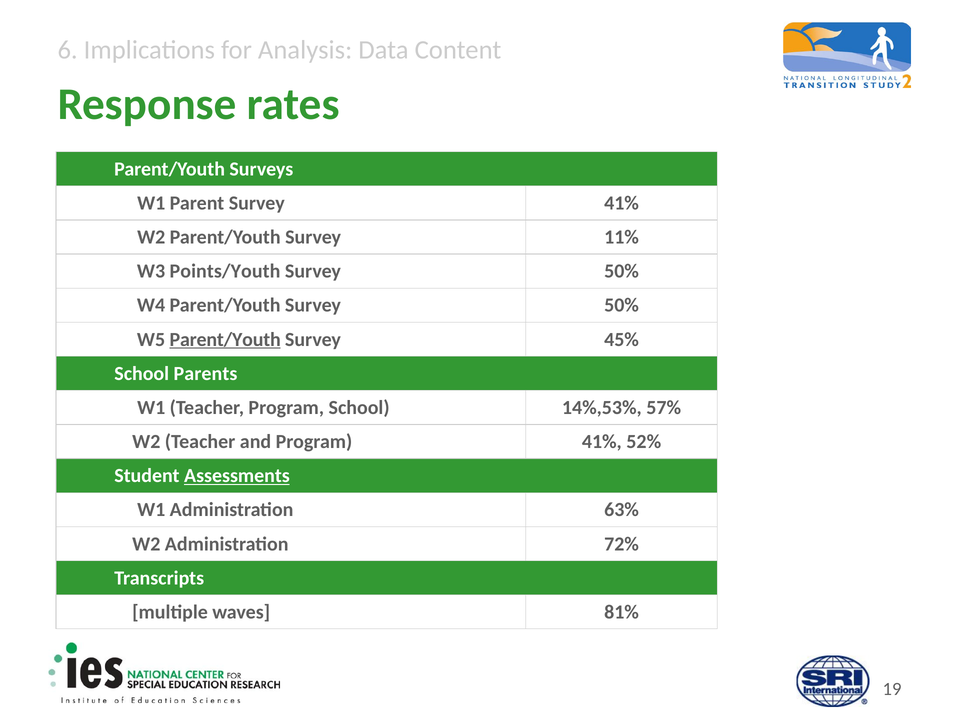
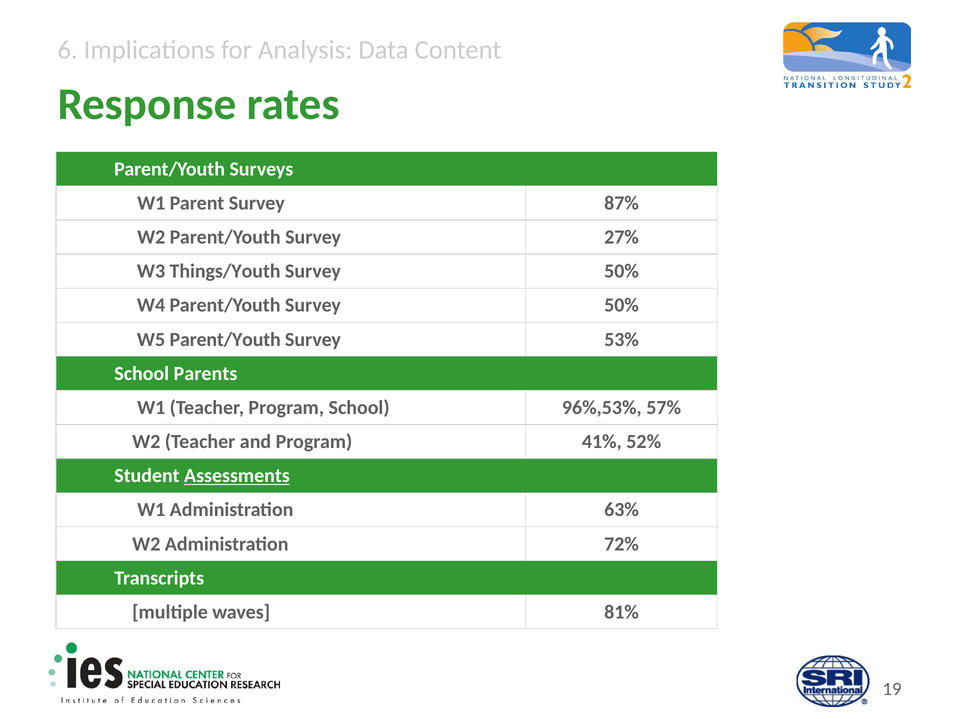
Survey 41%: 41% -> 87% (622, 203)
11%: 11% -> 27% (622, 237)
Points/Youth: Points/Youth -> Things/Youth (225, 271)
Parent/Youth underline: present -> none (225, 340)
45%: 45% -> 53% (622, 340)
14%,53%: 14%,53% -> 96%,53% (602, 408)
